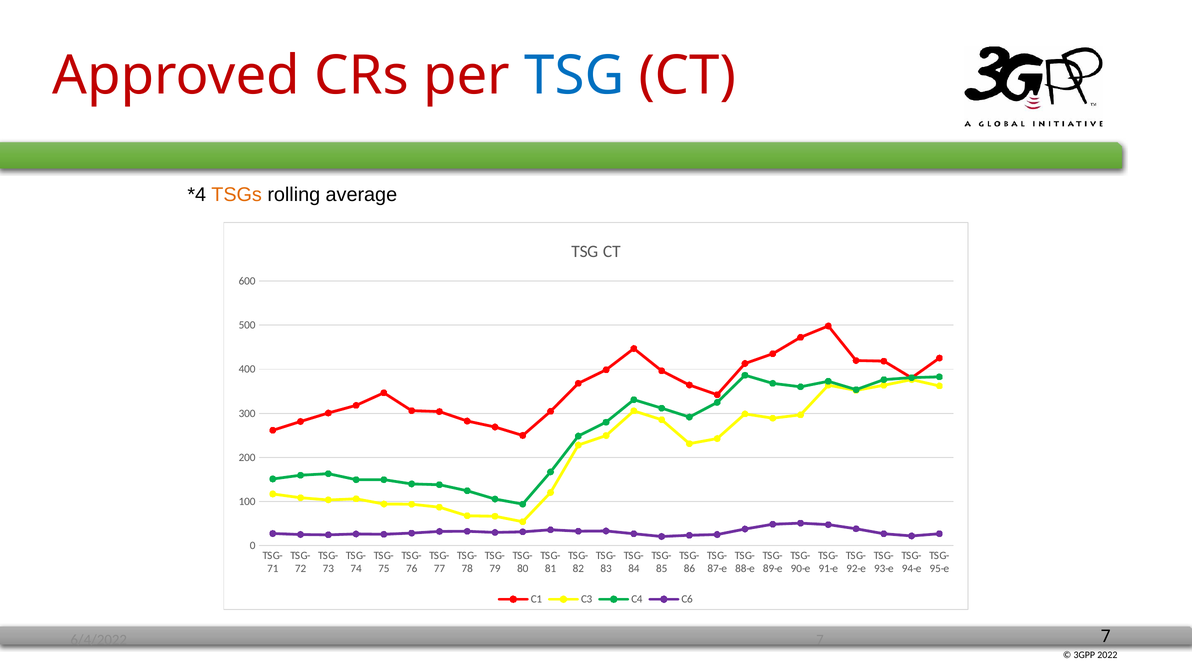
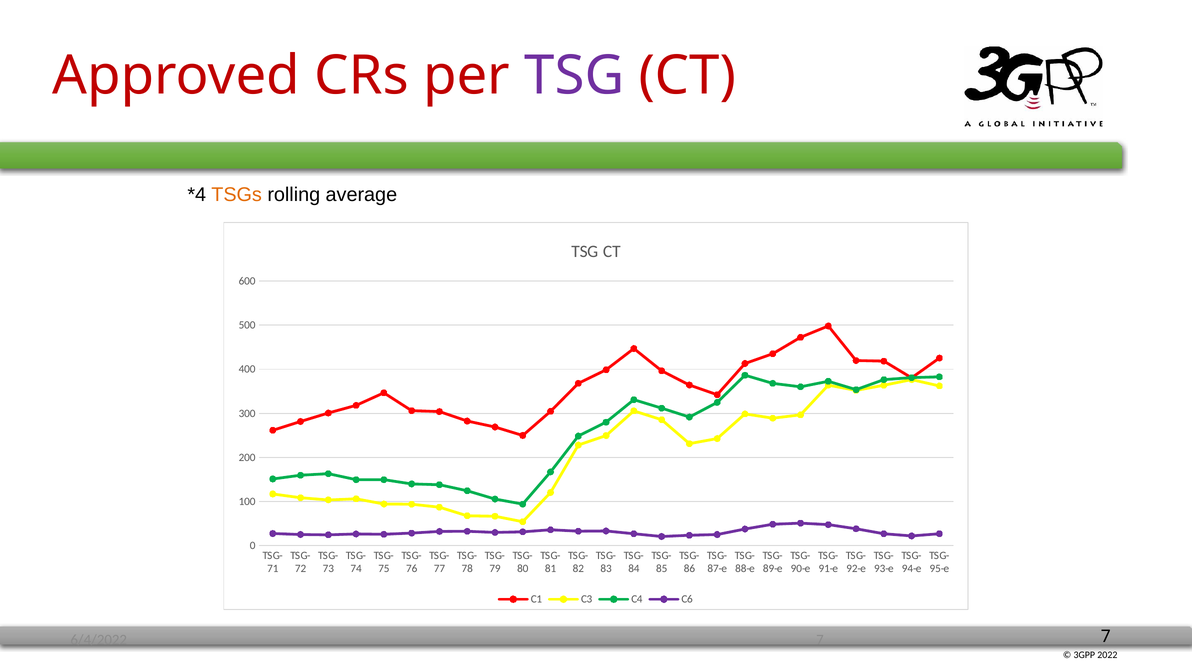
TSG colour: blue -> purple (574, 76)
